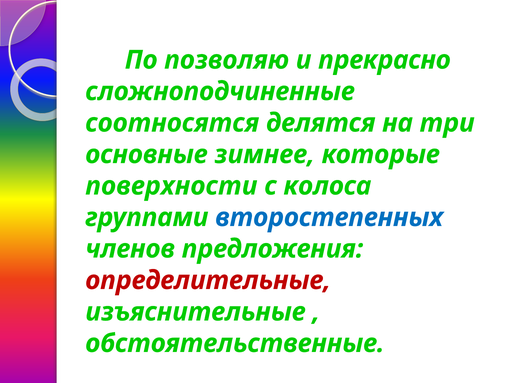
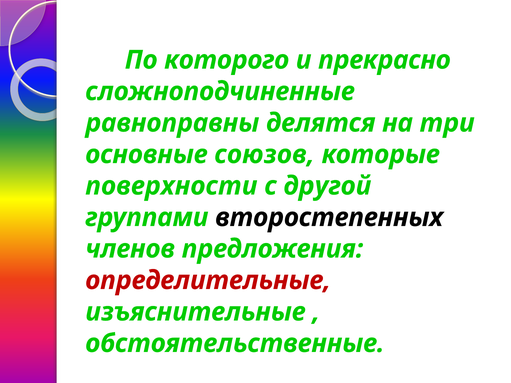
позволяю: позволяю -> которого (227, 60)
соотносятся: соотносятся -> равноправны (172, 123)
зимнее: зимнее -> союзов (264, 155)
колоса: колоса -> другой (327, 186)
второстепенных colour: blue -> black (329, 218)
